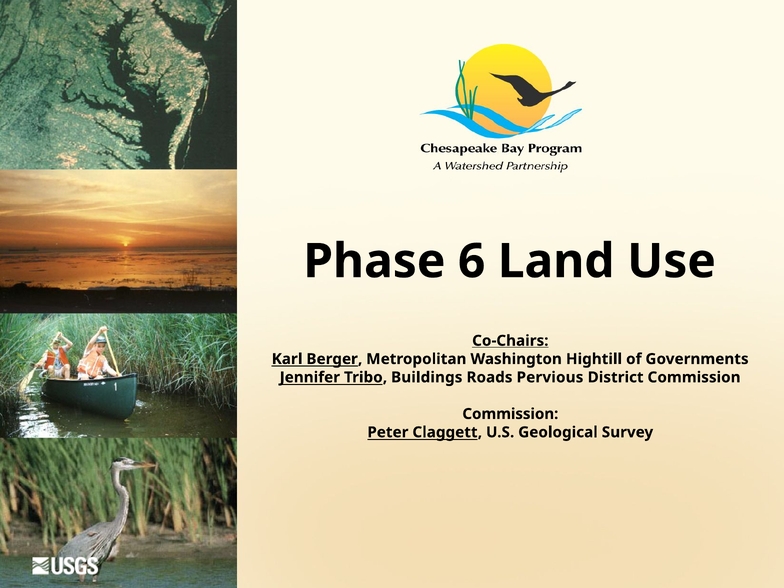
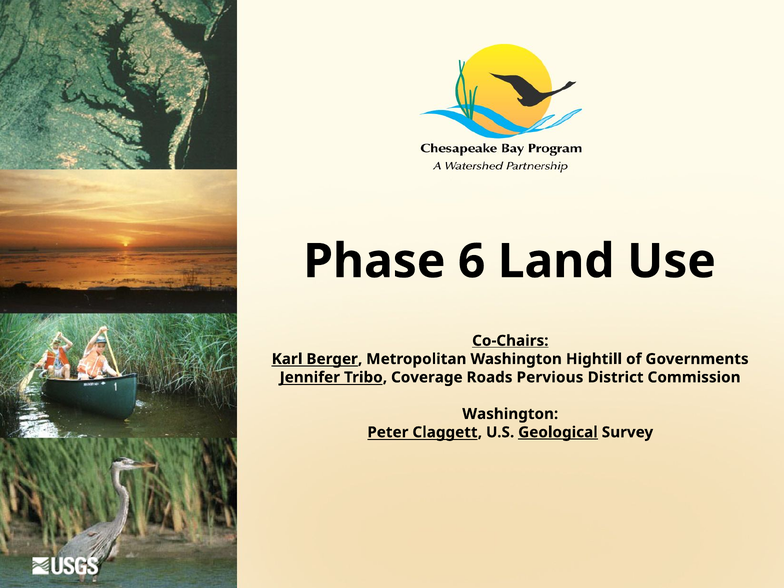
Buildings: Buildings -> Coverage (427, 377)
Commission: Commission -> Washington (510, 414)
Geological underline: none -> present (558, 432)
